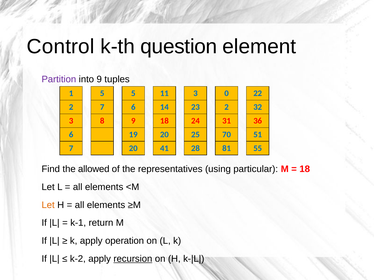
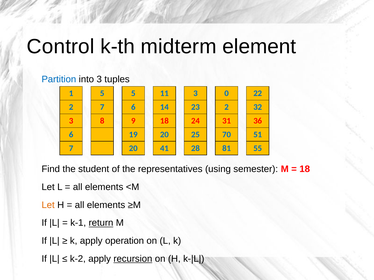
question: question -> midterm (179, 47)
Partition colour: purple -> blue (59, 79)
into 9: 9 -> 3 (99, 79)
allowed: allowed -> student (94, 169)
particular: particular -> semester (256, 169)
return underline: none -> present (101, 223)
